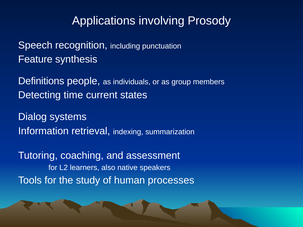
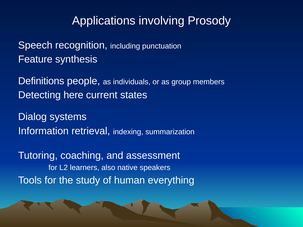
time: time -> here (73, 95)
processes: processes -> everything (171, 181)
